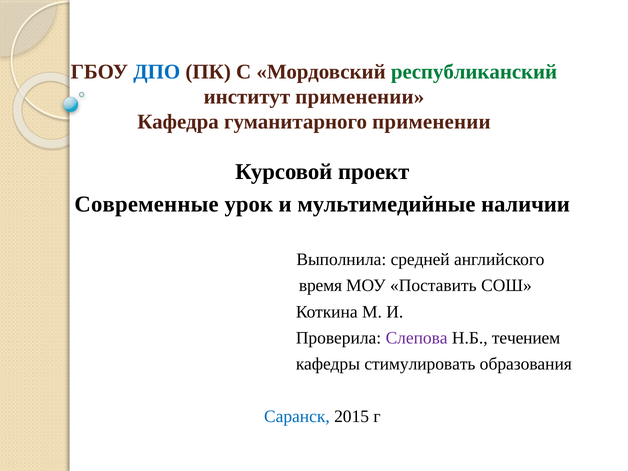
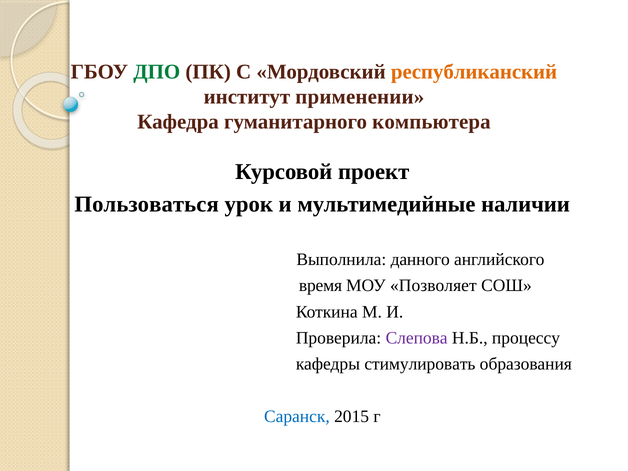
ДПО colour: blue -> green (157, 72)
республиканский colour: green -> orange (474, 72)
гуманитарного применении: применении -> компьютера (431, 122)
Современные: Современные -> Пользоваться (147, 204)
средней: средней -> данного (420, 259)
Поставить: Поставить -> Позволяет (433, 286)
течением: течением -> процессу (526, 338)
